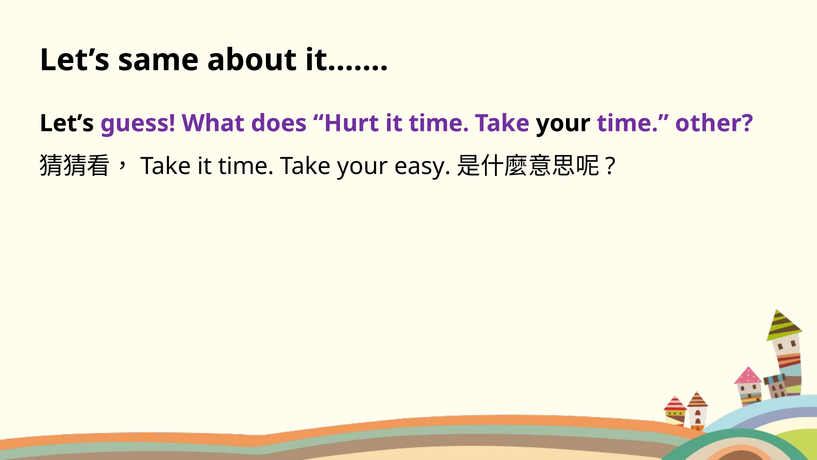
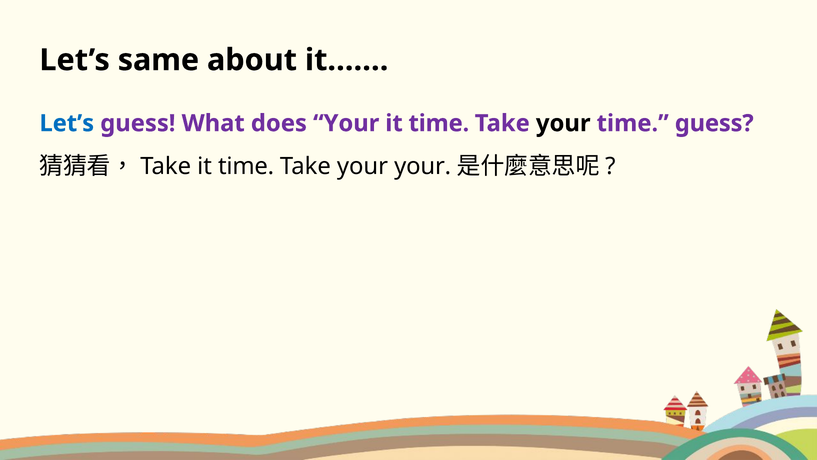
Let’s colour: black -> blue (67, 123)
does Hurt: Hurt -> Your (346, 123)
time other: other -> guess (714, 123)
your easy: easy -> your (423, 166)
